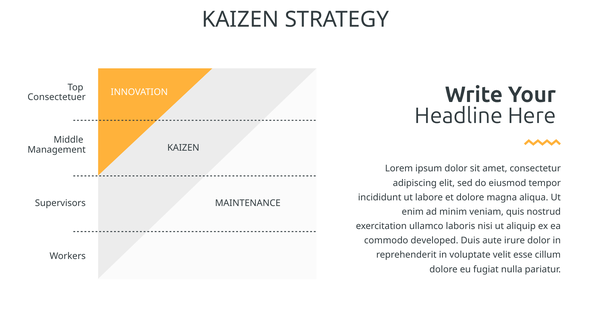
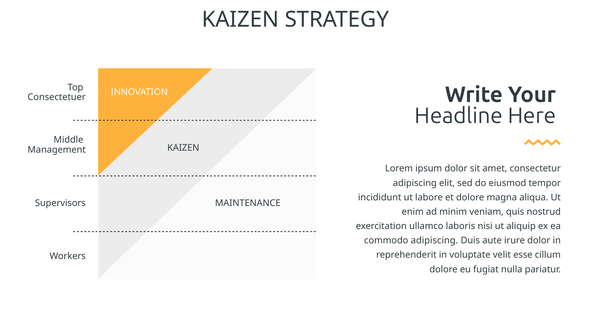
commodo developed: developed -> adipiscing (434, 241)
